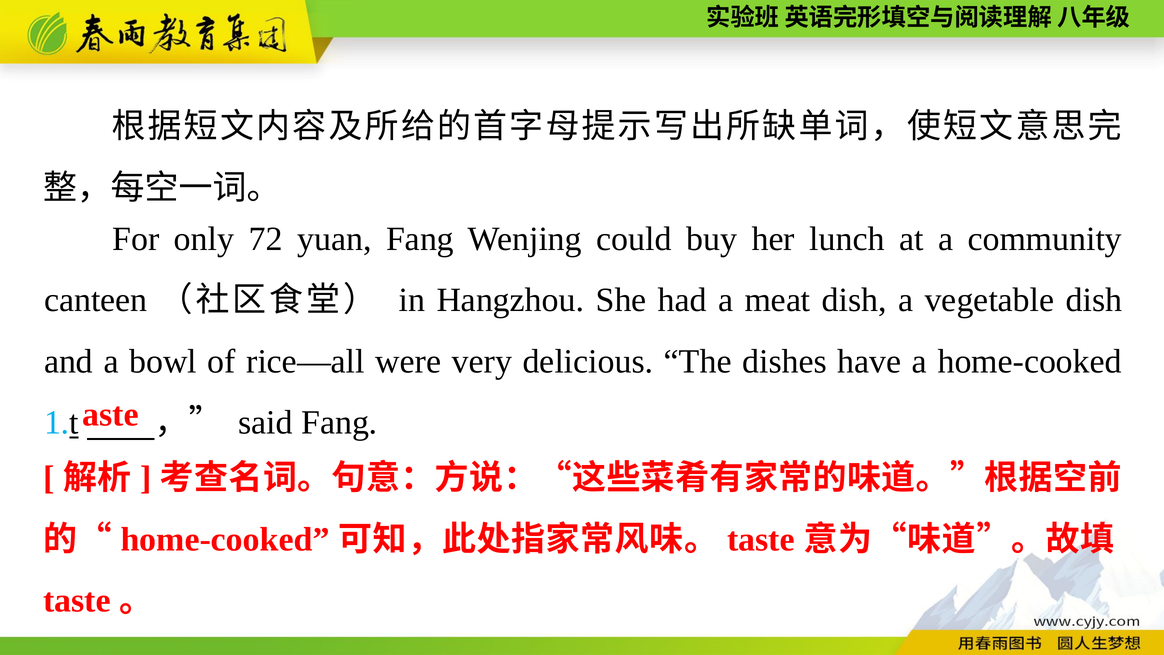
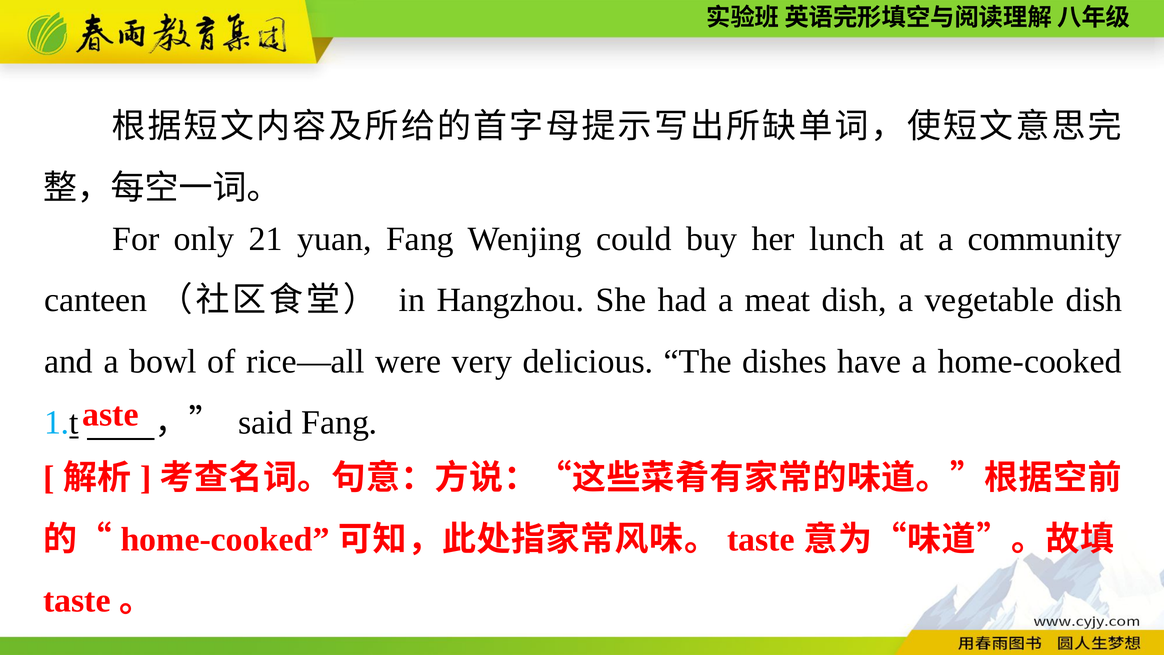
72: 72 -> 21 (266, 239)
